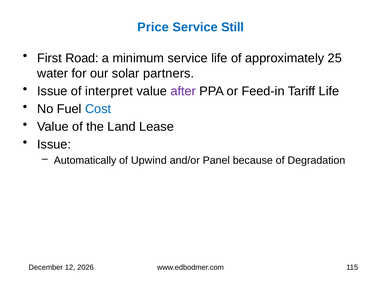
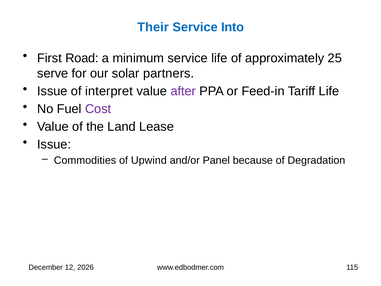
Price: Price -> Their (153, 27)
Still: Still -> Into (233, 27)
water: water -> serve (53, 73)
Cost colour: blue -> purple (98, 109)
Automatically: Automatically -> Commodities (85, 160)
